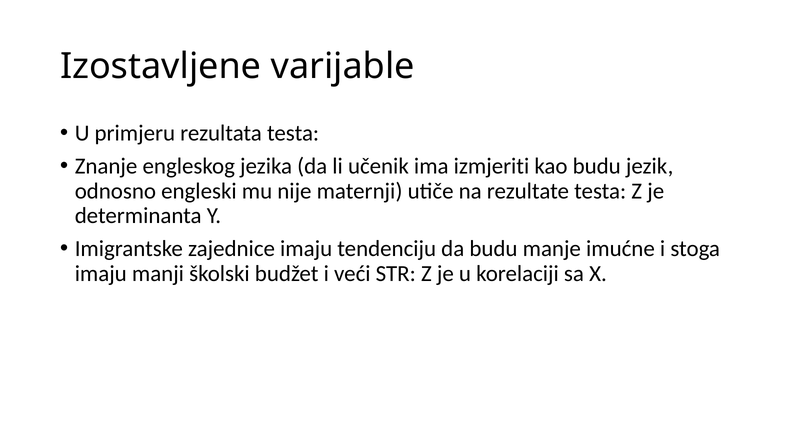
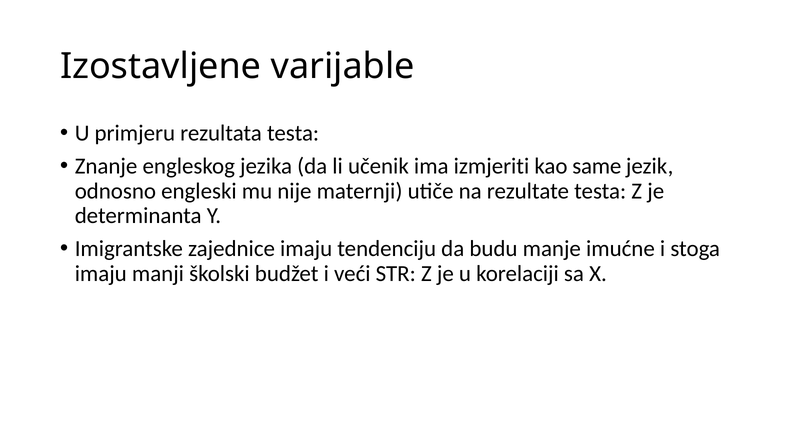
kao budu: budu -> same (597, 166)
